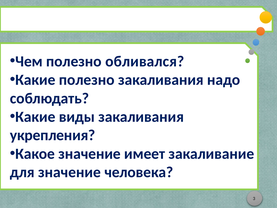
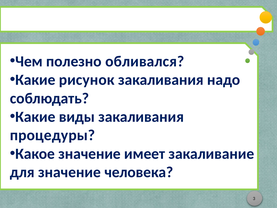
Какие полезно: полезно -> рисунок (87, 80)
укрепления: укрепления -> процедуры (53, 135)
